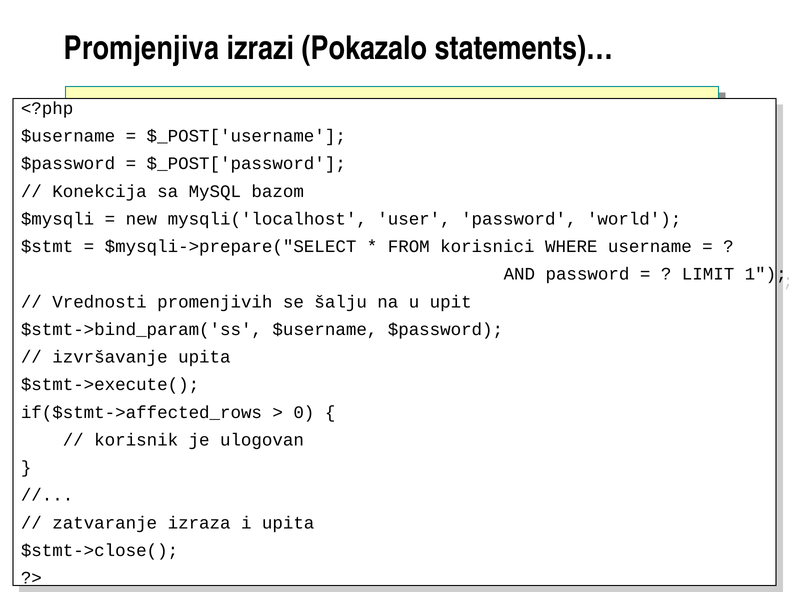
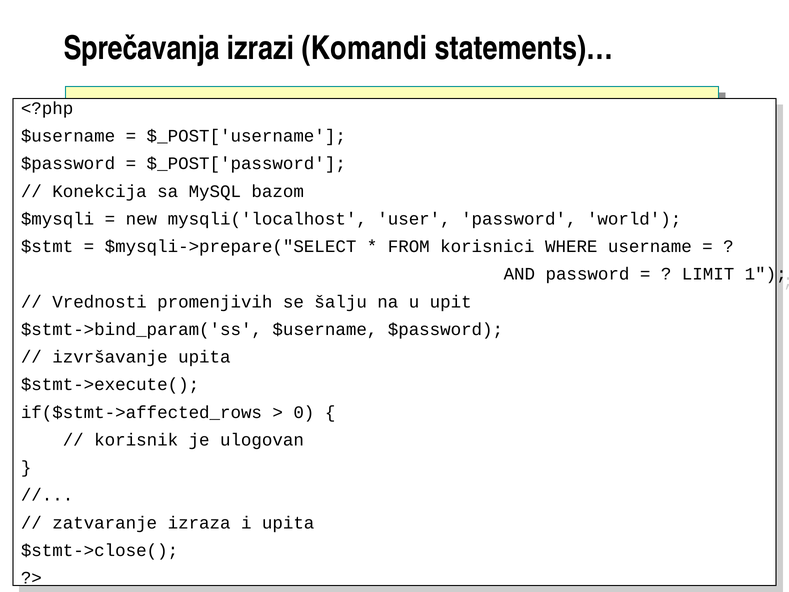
Promjenjiva: Promjenjiva -> Sprečavanja (142, 48)
Pokazalo: Pokazalo -> Komandi (364, 48)
